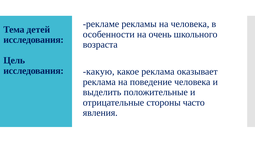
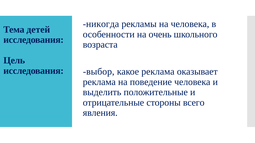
рекламе: рекламе -> никогда (101, 24)
какую: какую -> выбор (99, 72)
часто: часто -> всего (194, 103)
